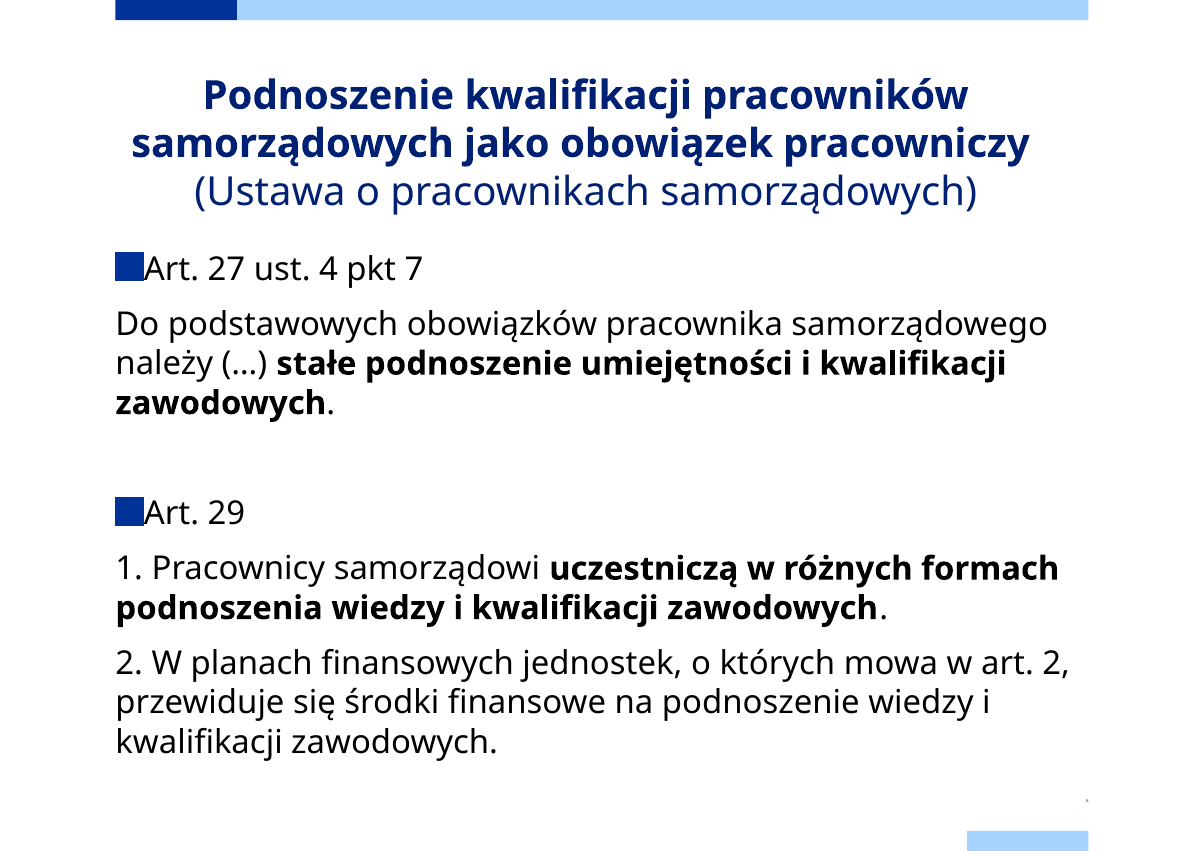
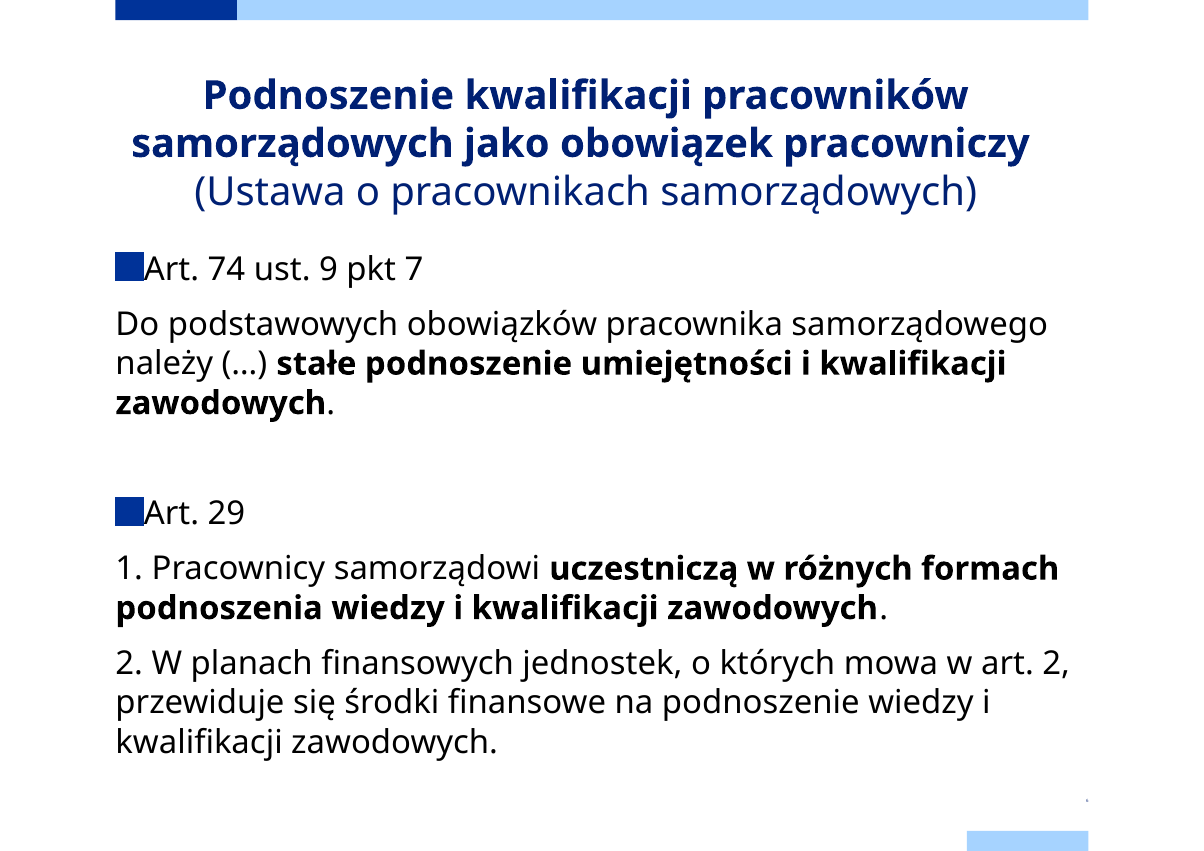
27: 27 -> 74 (226, 269)
4: 4 -> 9 (328, 269)
